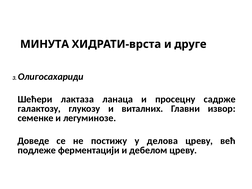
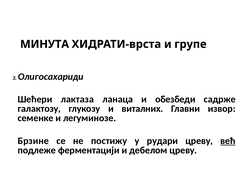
друге: друге -> групе (190, 44)
просецну: просецну -> обезбеди (175, 99)
Доведе: Доведе -> Брзине (33, 141)
делова: делова -> рудари (162, 141)
већ underline: none -> present (228, 141)
